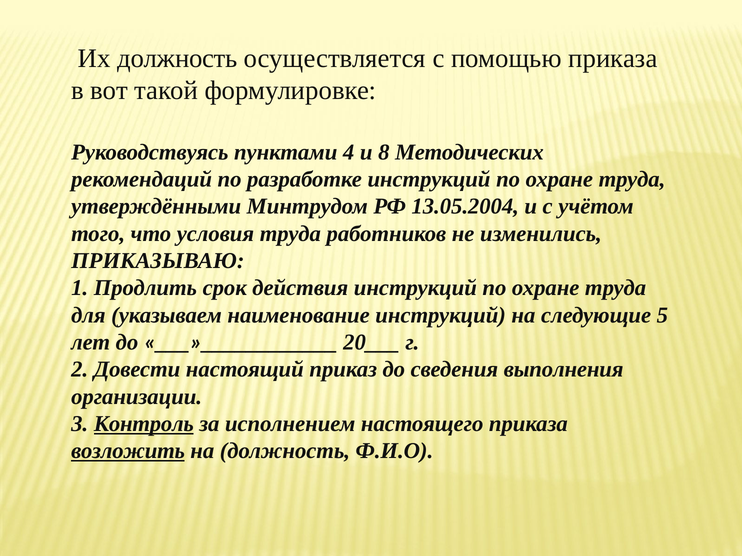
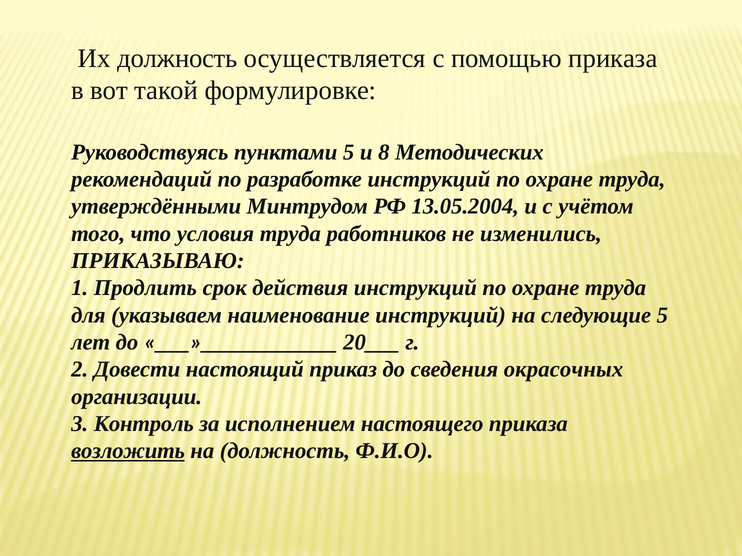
пунктами 4: 4 -> 5 (349, 152)
выполнения: выполнения -> окрасочных (564, 370)
Контроль underline: present -> none (144, 424)
